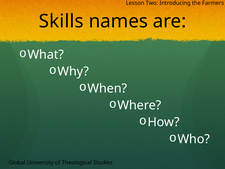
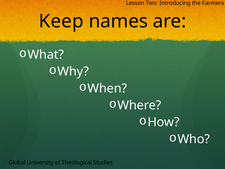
Skills: Skills -> Keep (61, 21)
